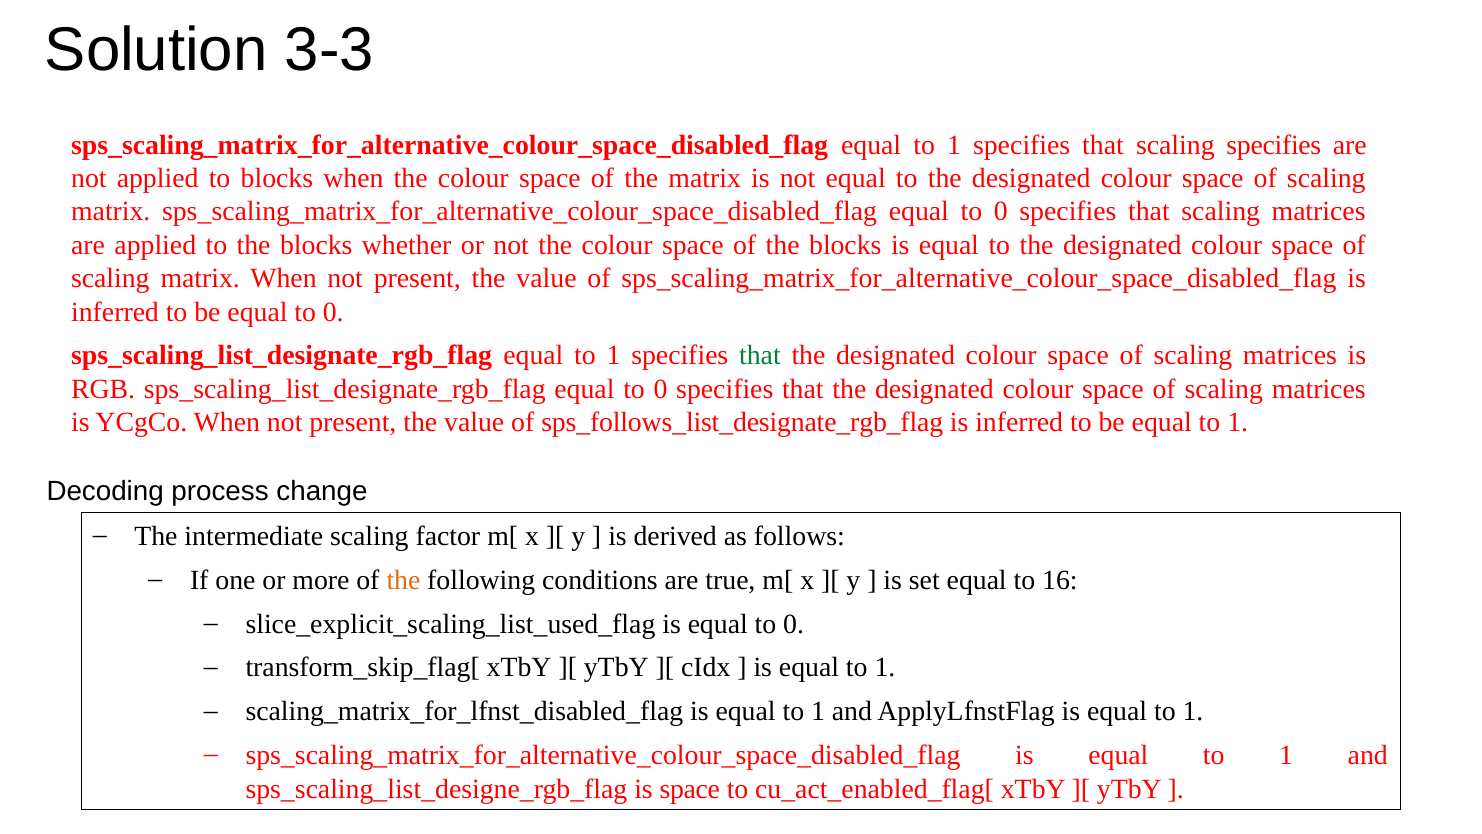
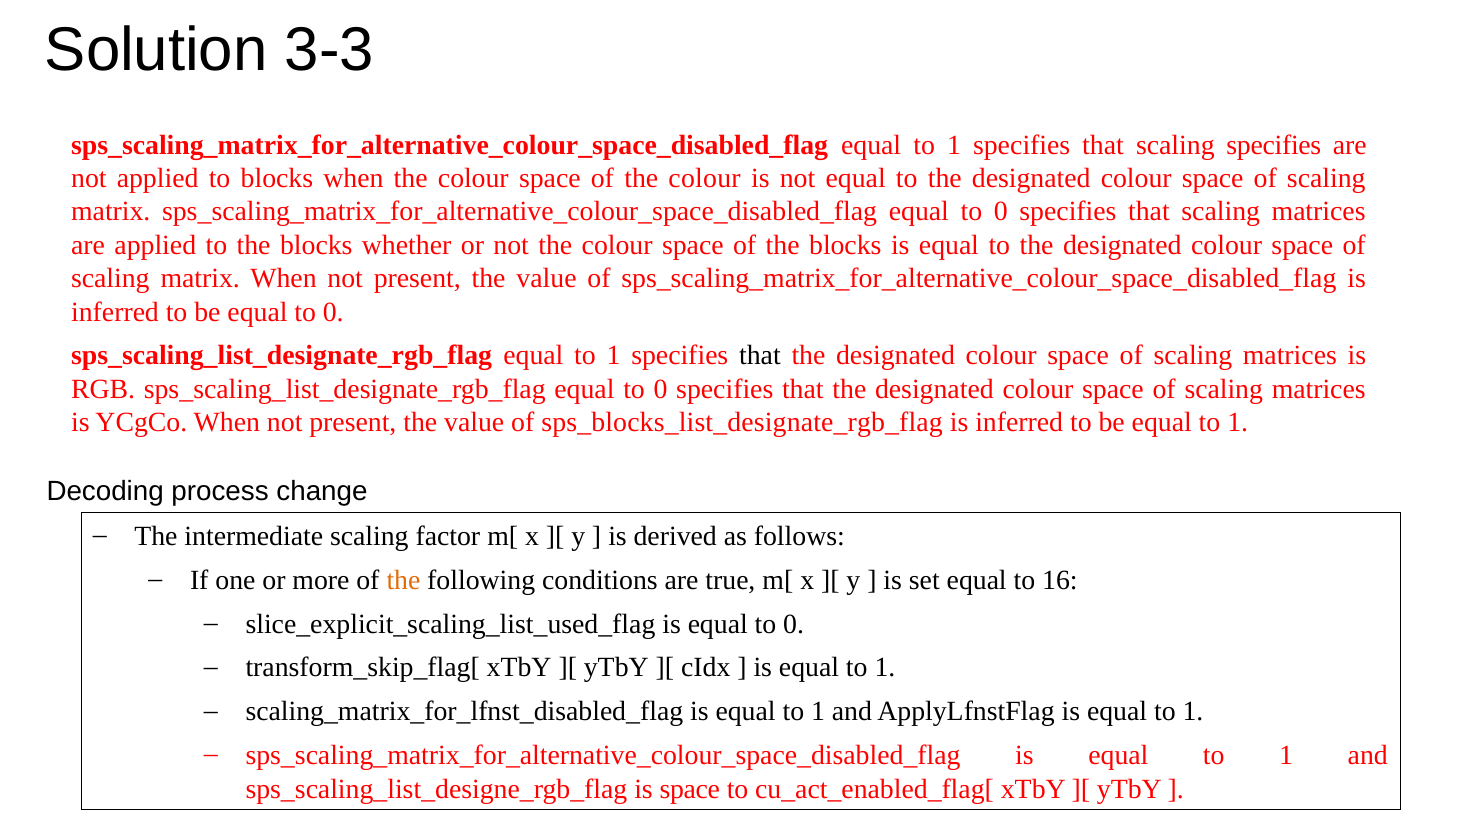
of the matrix: matrix -> colour (705, 178)
that colour: green -> black (760, 356)
sps_follows_list_designate_rgb_flag: sps_follows_list_designate_rgb_flag -> sps_blocks_list_designate_rgb_flag (742, 422)
